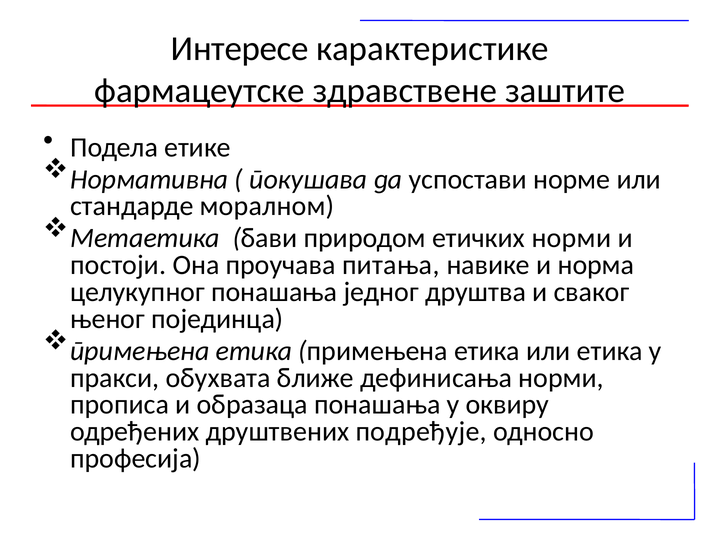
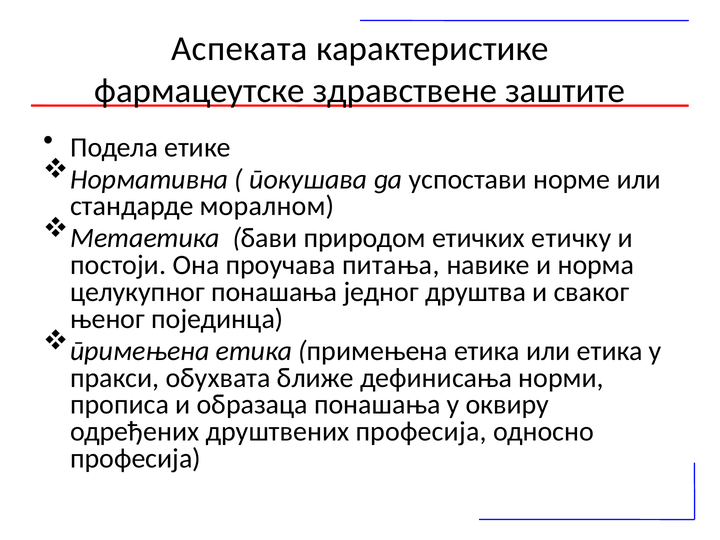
Интересе: Интересе -> Аспеката (240, 49)
етичких норми: норми -> етичку (571, 238)
друштвених подређује: подређује -> професија (421, 432)
